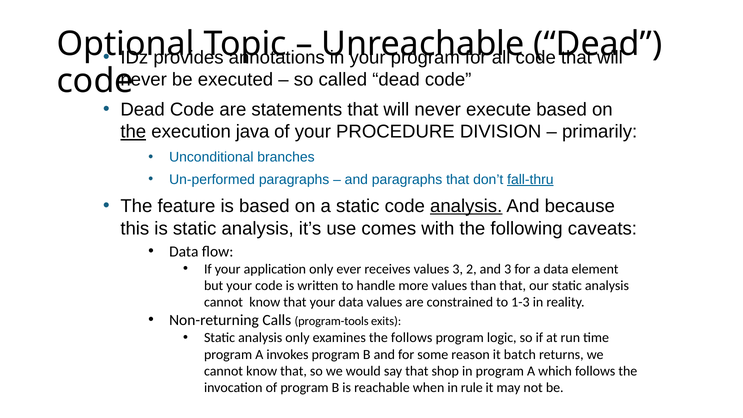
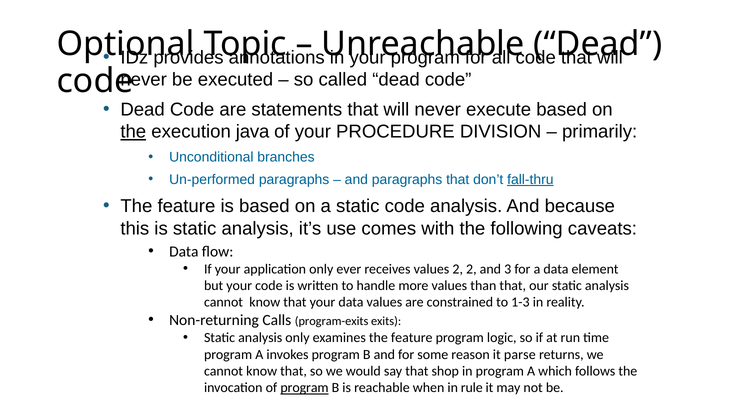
analysis underline: present -> none (466, 206)
values 3: 3 -> 2 (458, 269)
program-tools: program-tools -> program-exits (332, 321)
examines the follows: follows -> feature (412, 338)
batch: batch -> parse (520, 354)
program underline: none -> present (304, 388)
